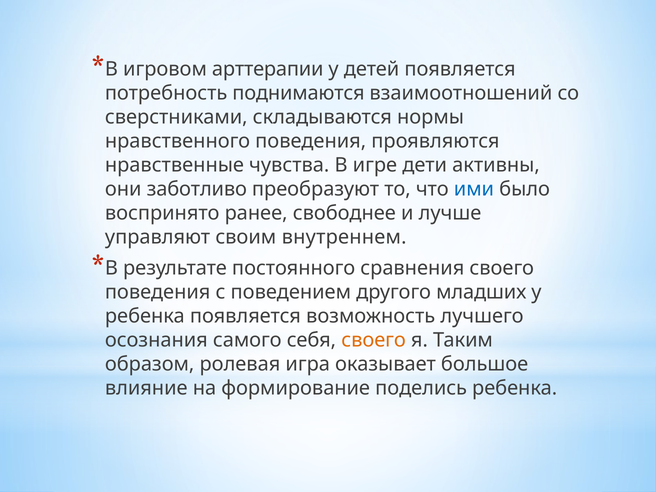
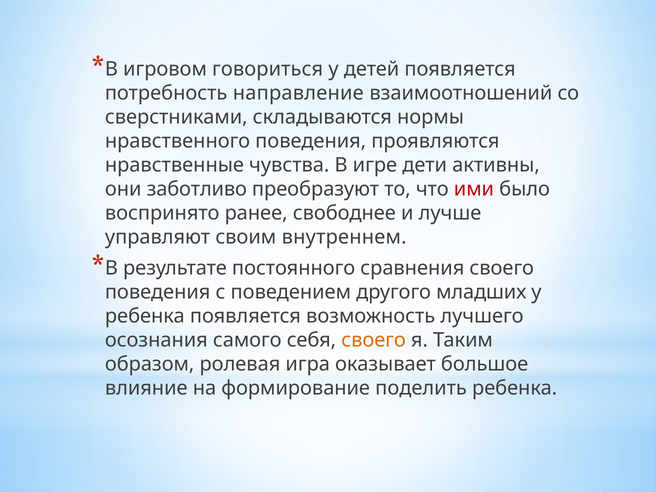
арттерапии: арттерапии -> говориться (268, 69)
поднимаются: поднимаются -> направление (298, 93)
ими colour: blue -> red (474, 189)
поделись: поделись -> поделить (421, 388)
